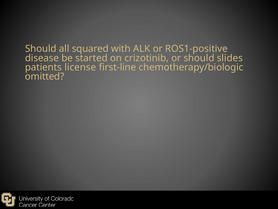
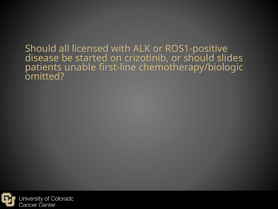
squared: squared -> licensed (90, 49)
license: license -> unable (80, 67)
